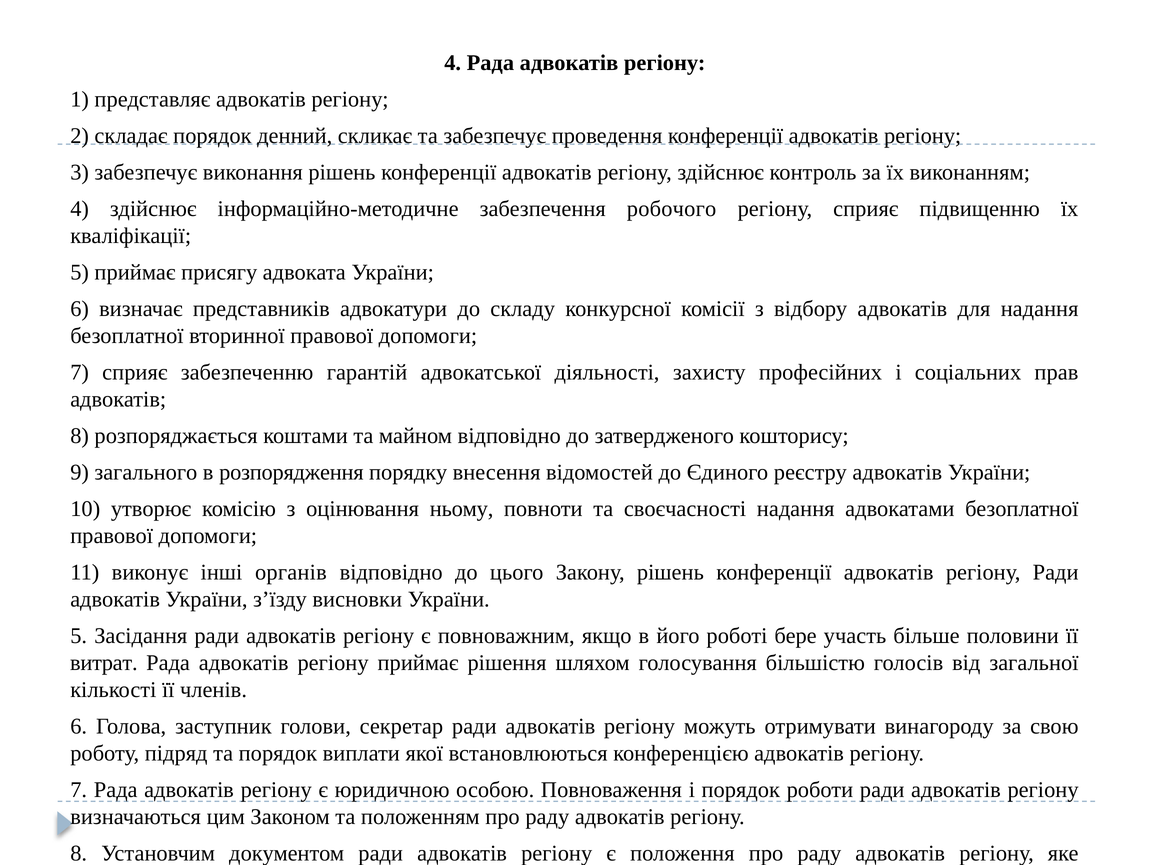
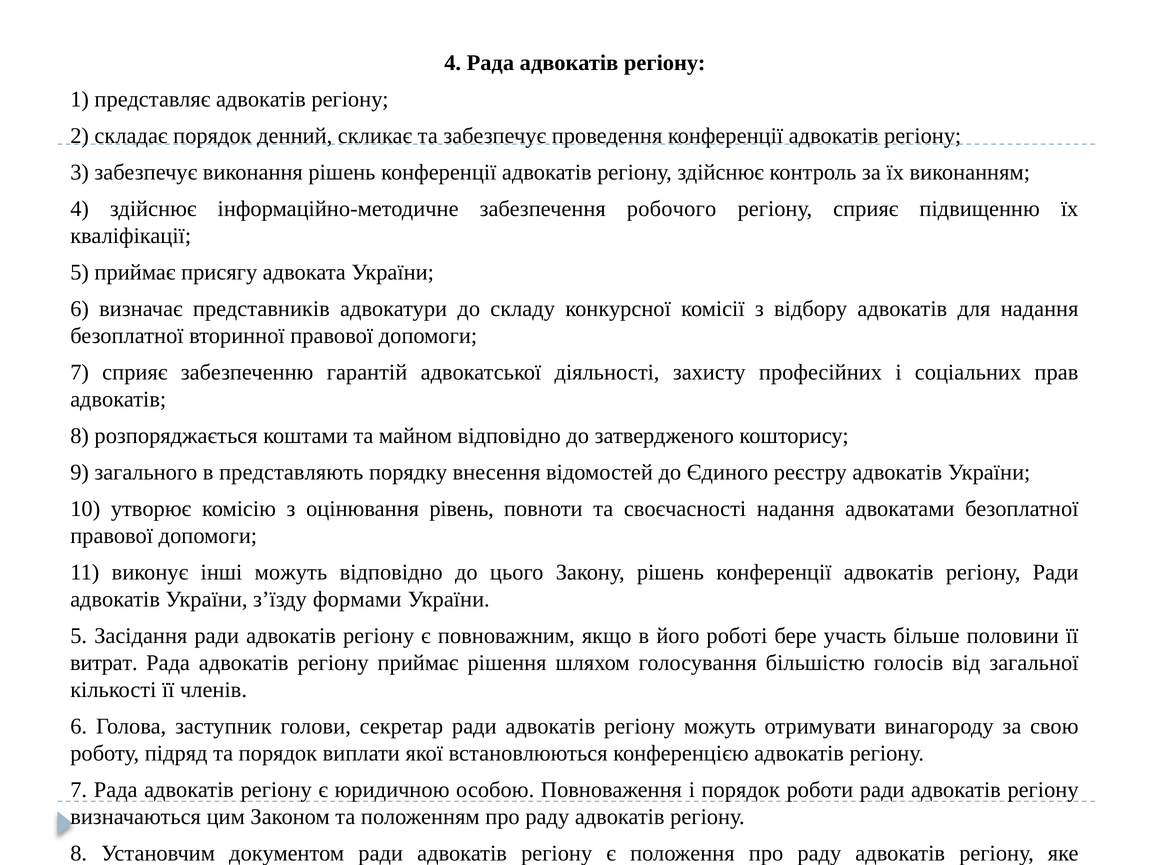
розпорядження: розпорядження -> представляють (291, 472)
ньому: ньому -> рівень (462, 509)
інші органів: органів -> можуть (291, 572)
висновки: висновки -> формами (357, 599)
